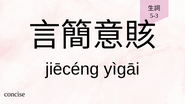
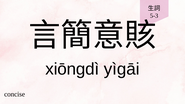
jiēcéng: jiēcéng -> xiōngdì (72, 69)
